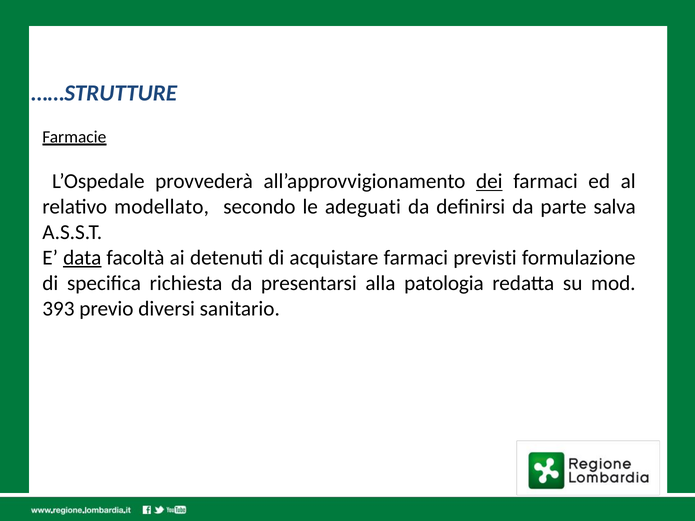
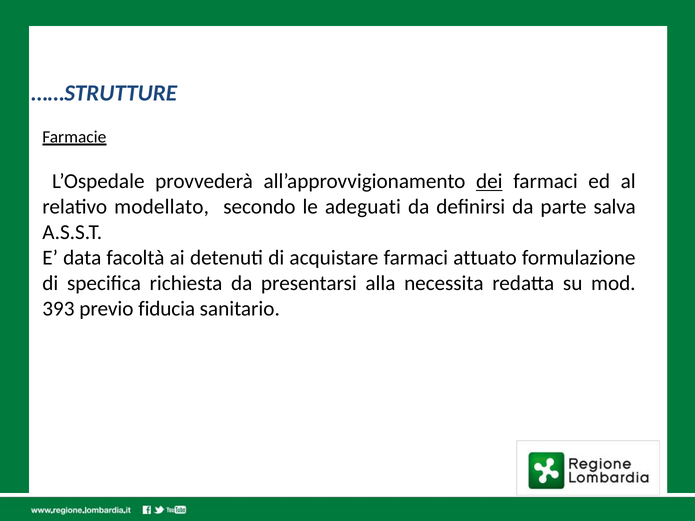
data underline: present -> none (82, 258)
previsti: previsti -> attuato (485, 258)
patologia: patologia -> necessita (444, 283)
diversi: diversi -> fiducia (167, 309)
